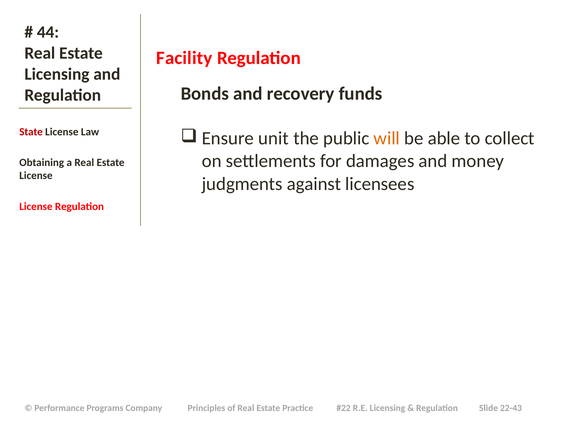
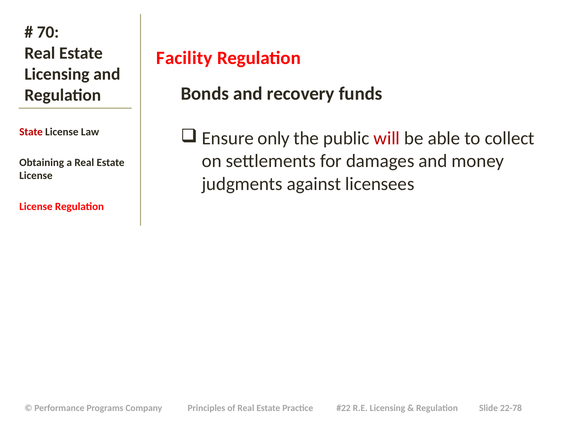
44: 44 -> 70 (48, 32)
unit: unit -> only (274, 138)
will colour: orange -> red (387, 138)
22-43: 22-43 -> 22-78 (511, 408)
